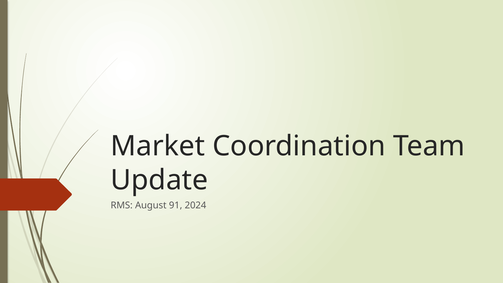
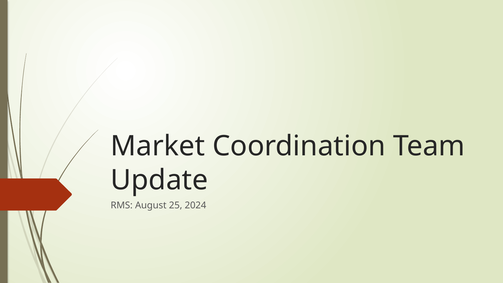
91: 91 -> 25 (176, 205)
